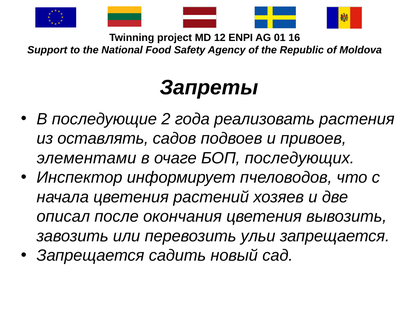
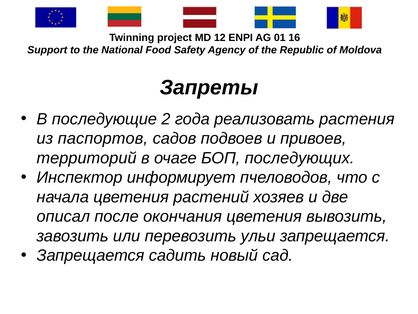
оставлять: оставлять -> паспортов (103, 138)
элементами: элементами -> территорий (87, 158)
